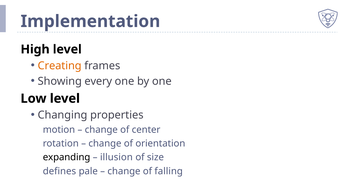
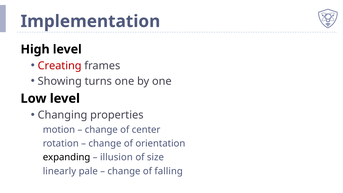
Creating colour: orange -> red (60, 66)
every: every -> turns (98, 81)
defines: defines -> linearly (59, 171)
